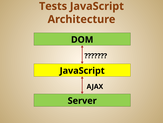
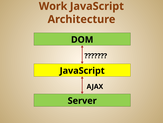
Tests: Tests -> Work (53, 6)
